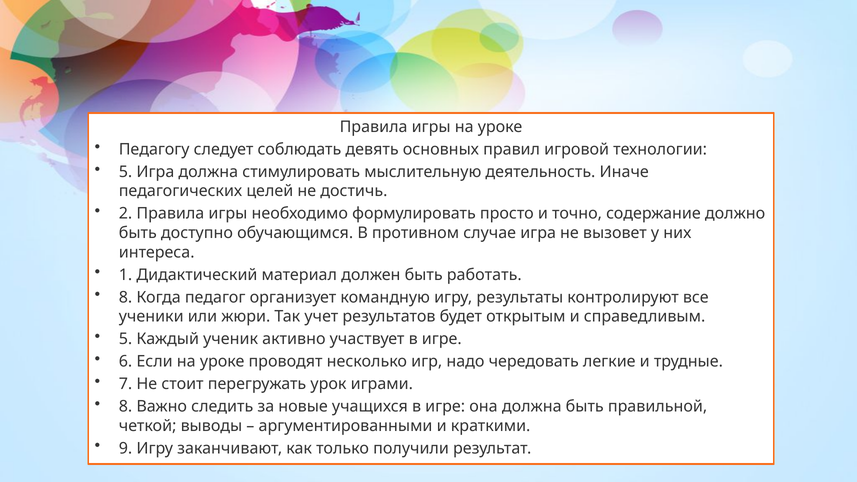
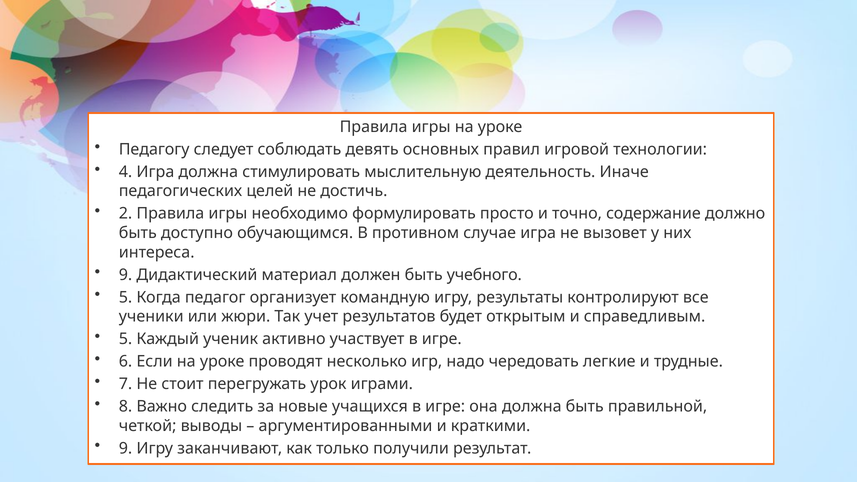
5: 5 -> 4 (126, 172)
1: 1 -> 9 (126, 275)
работать: работать -> учебного (484, 275)
8: 8 -> 5 (126, 297)
